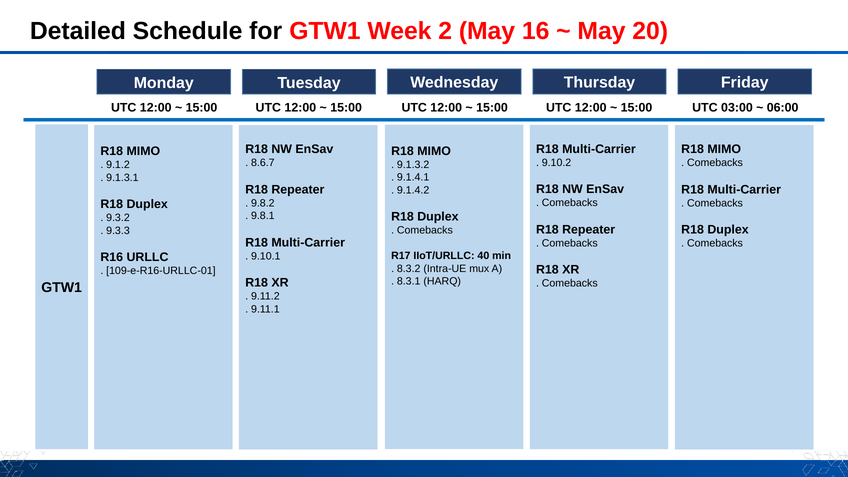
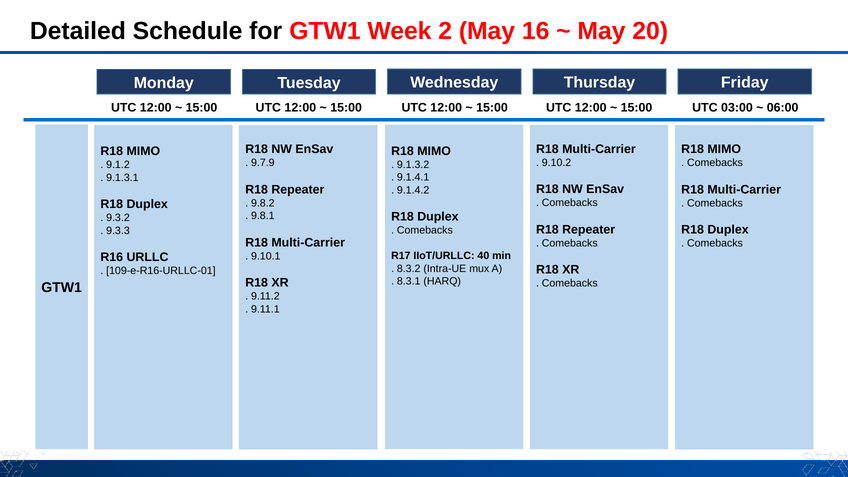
8.6.7: 8.6.7 -> 9.7.9 (263, 163)
